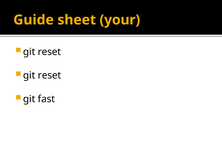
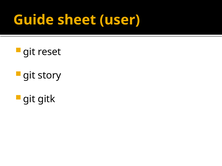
your: your -> user (120, 20)
reset: reset -> story (49, 76)
fast: fast -> gitk (46, 99)
